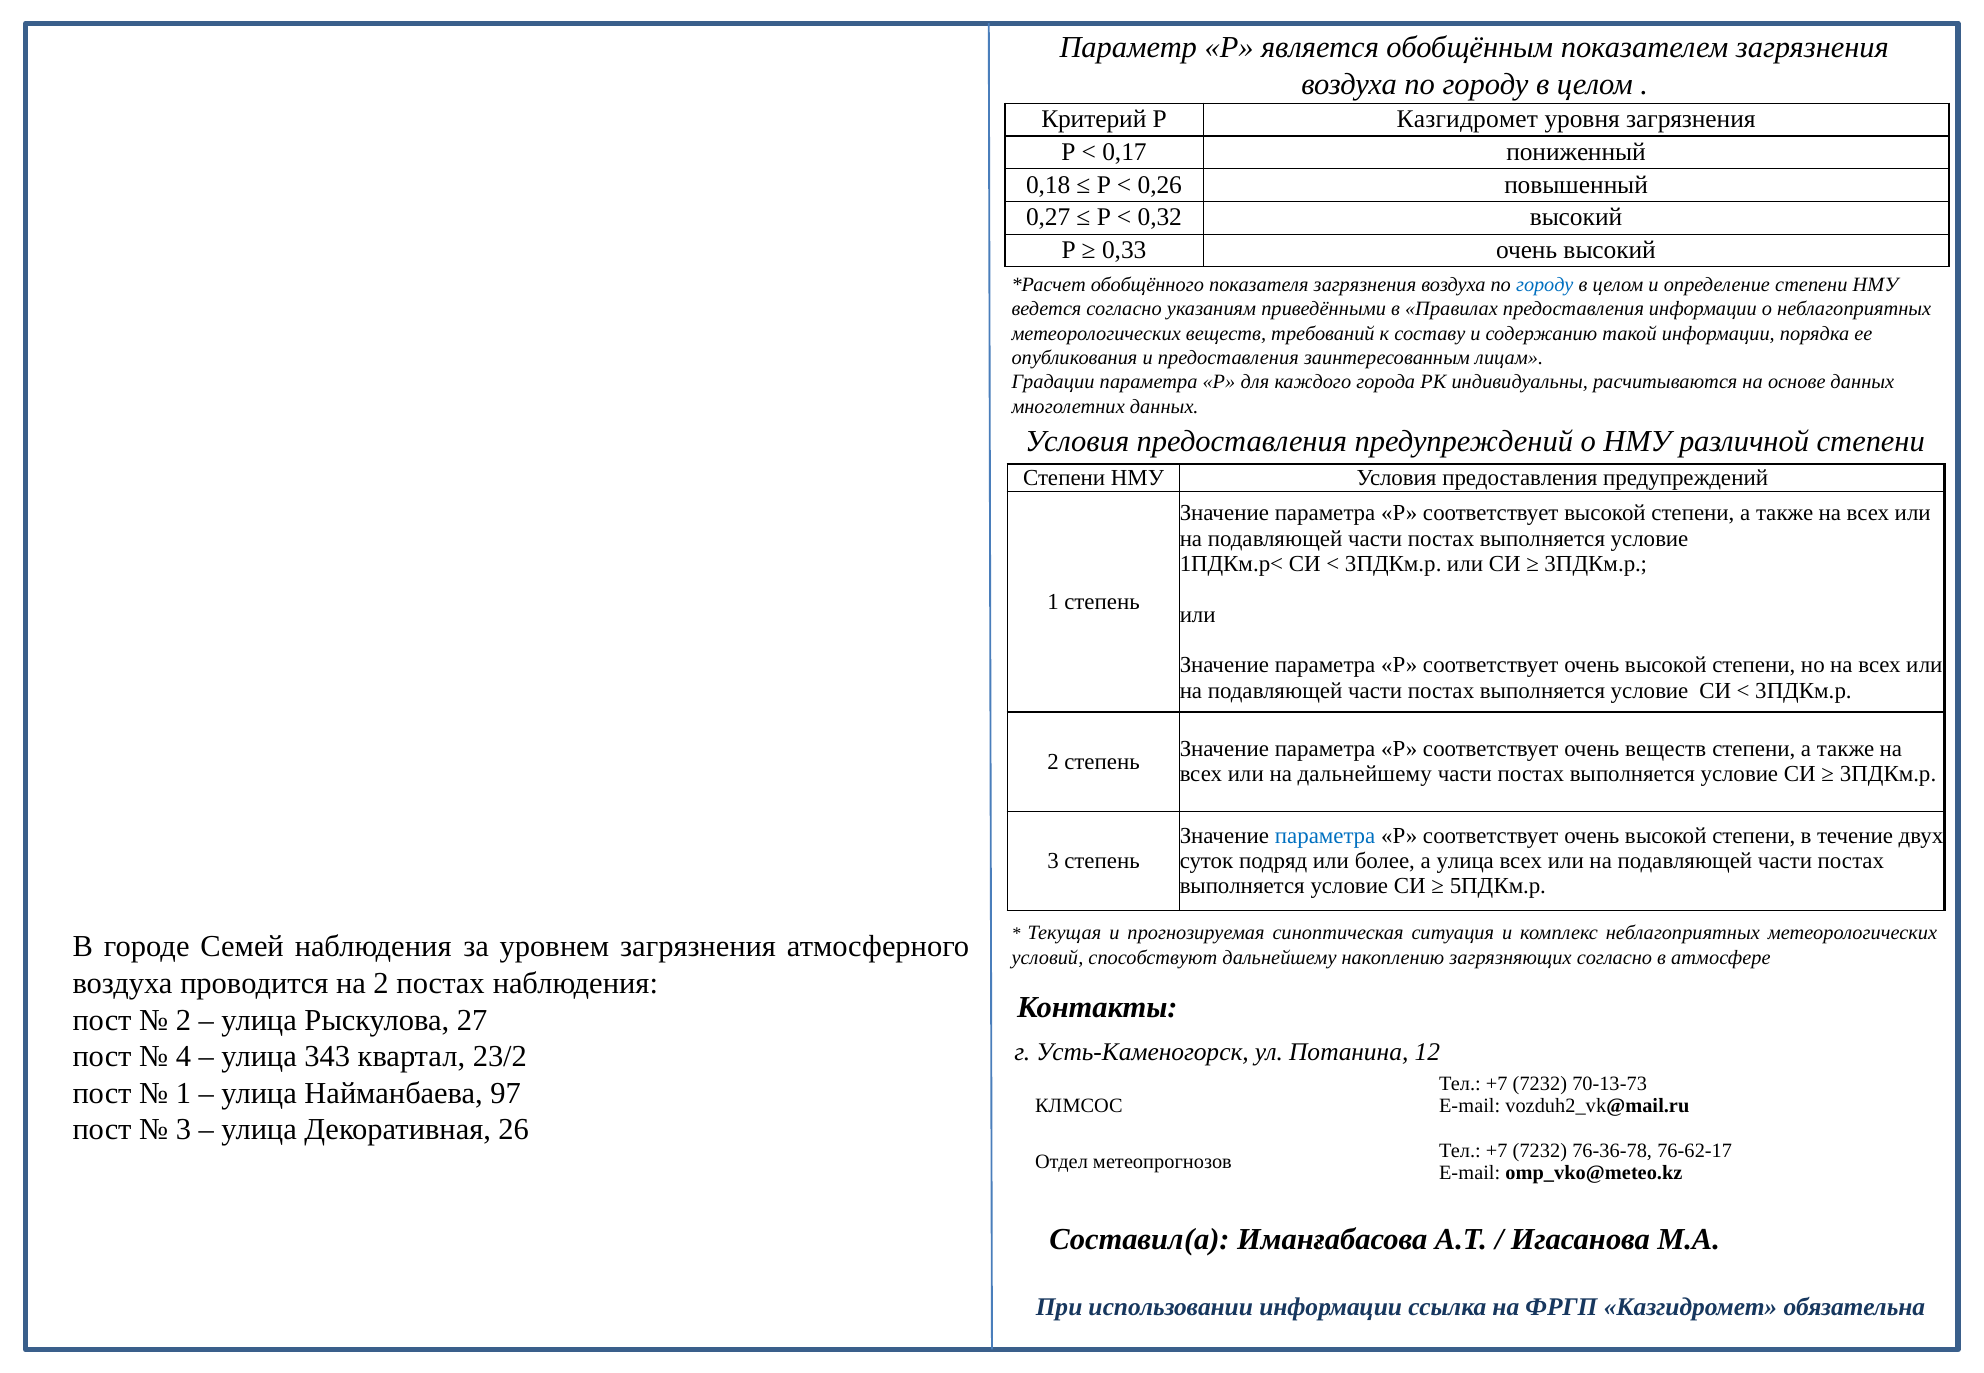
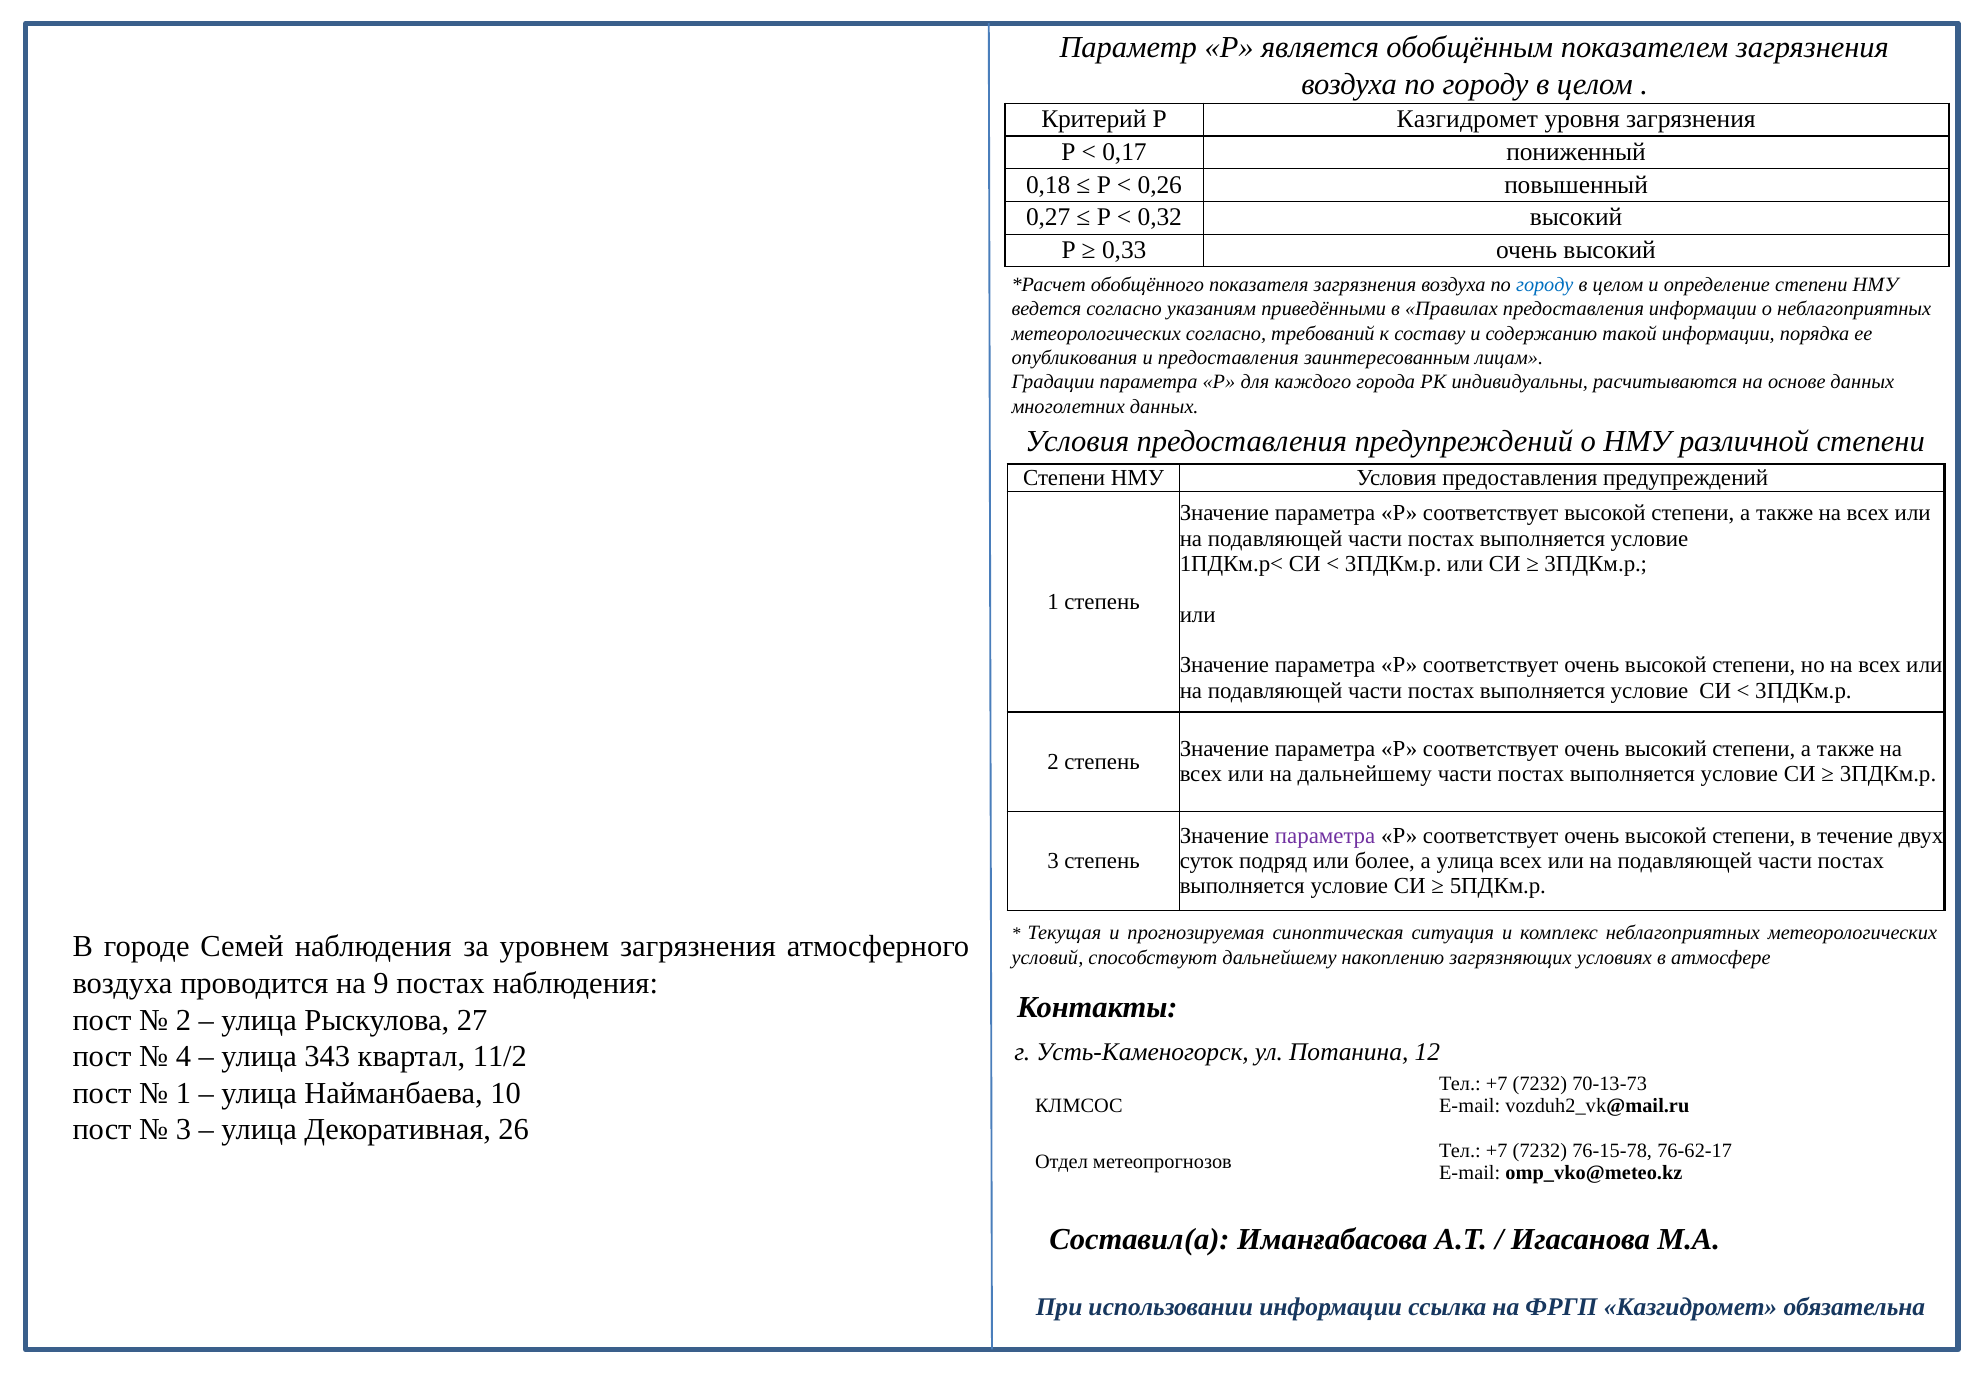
метеорологических веществ: веществ -> согласно (1226, 334)
соответствует очень веществ: веществ -> высокий (1666, 749)
параметра colour: blue -> purple (1325, 836)
загрязняющих согласно: согласно -> условиях (1614, 958)
на 2: 2 -> 9 (381, 984)
23/2: 23/2 -> 11/2 (500, 1057)
97: 97 -> 10 (506, 1094)
76-36-78: 76-36-78 -> 76-15-78 (1612, 1151)
